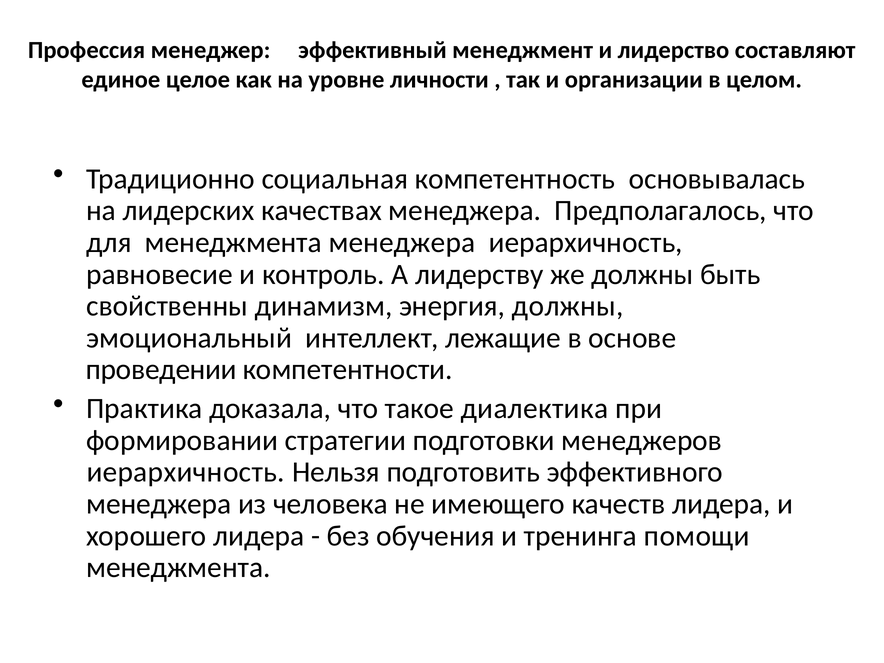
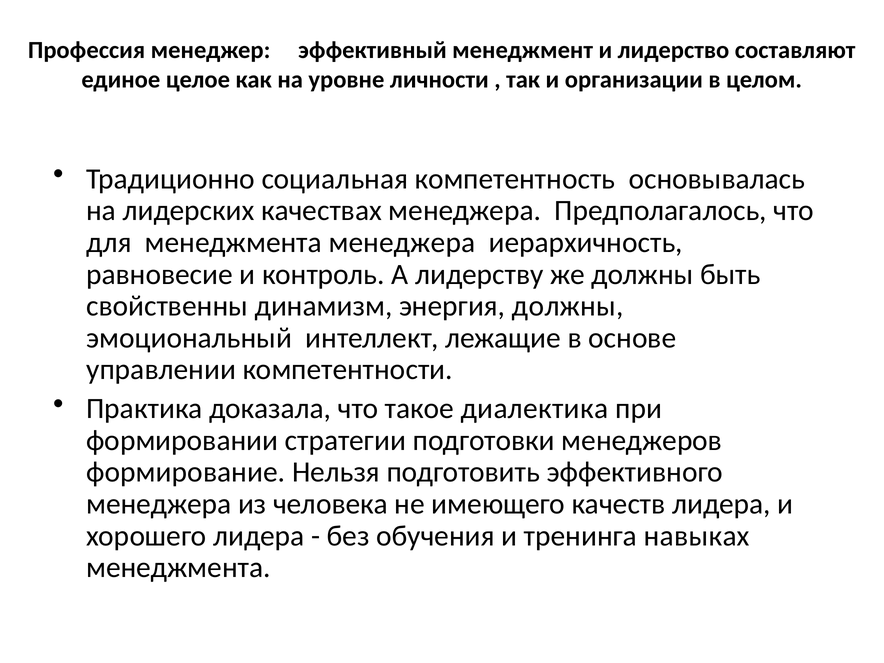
проведении: проведении -> управлении (161, 370)
иерархичность: иерархичность -> формирование (186, 472)
помощи: помощи -> навыках (697, 536)
